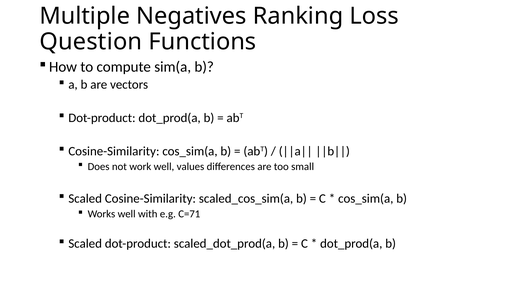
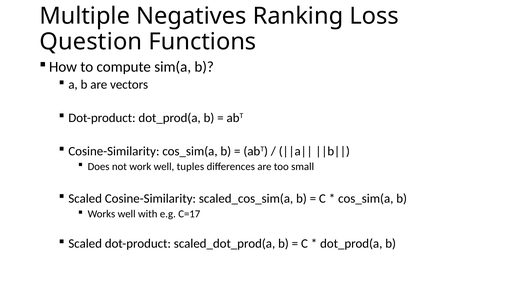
values: values -> tuples (190, 167)
C=71: C=71 -> C=17 (189, 214)
